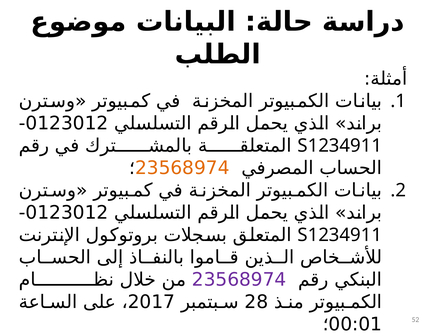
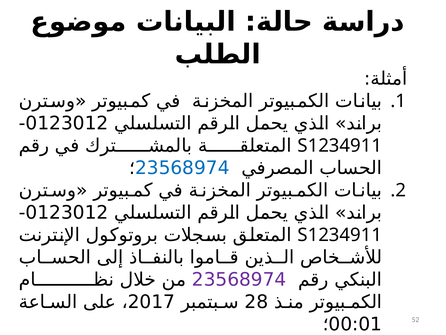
23568974 colour: orange -> blue (182, 168)
